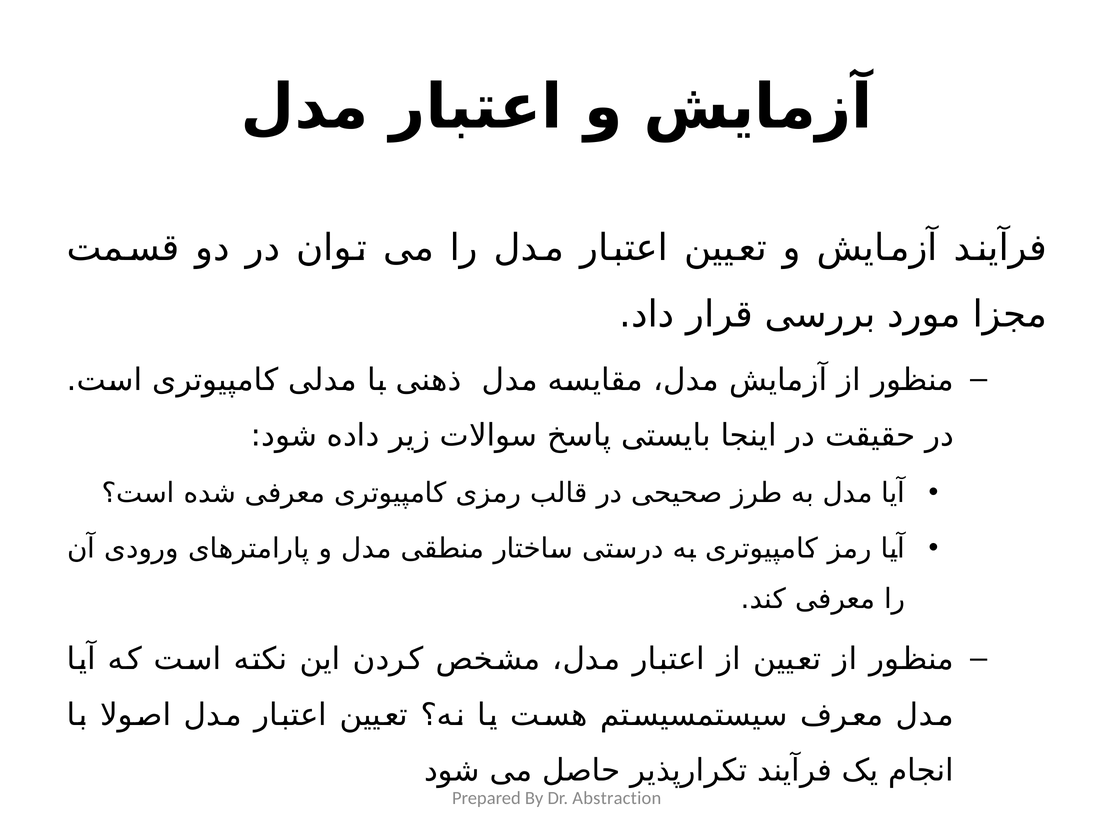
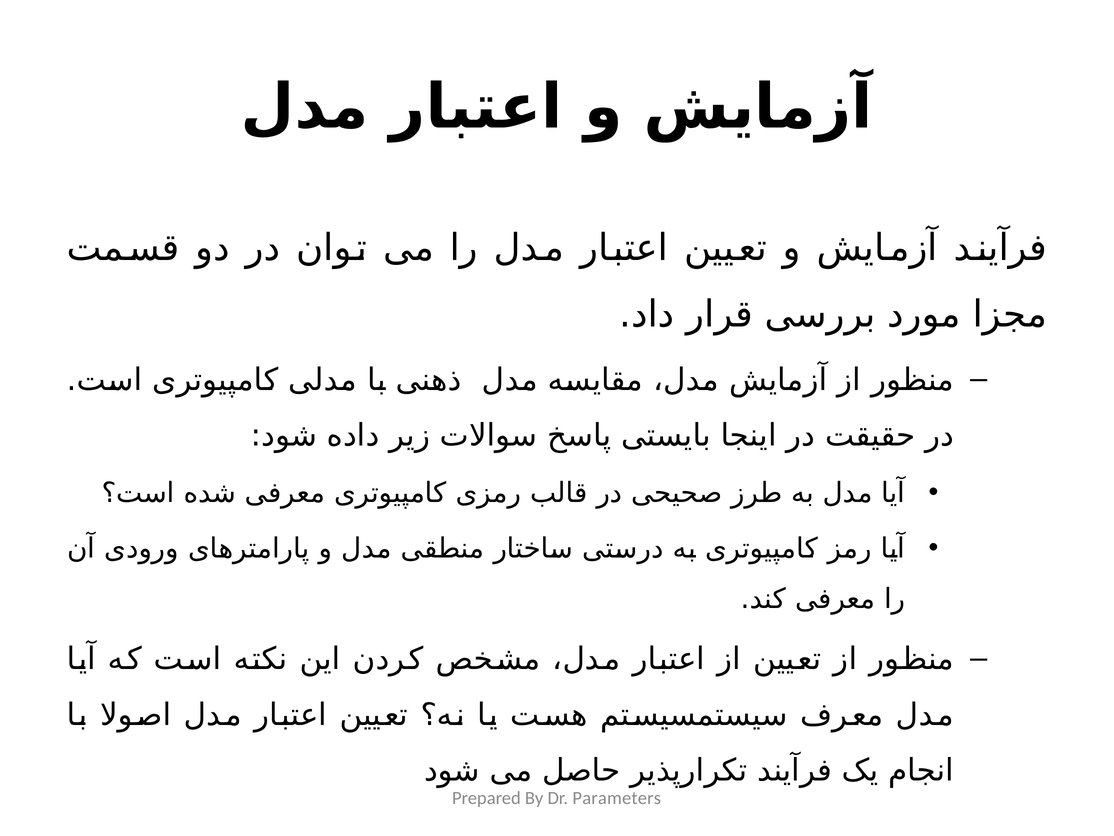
Abstraction: Abstraction -> Parameters (617, 798)
